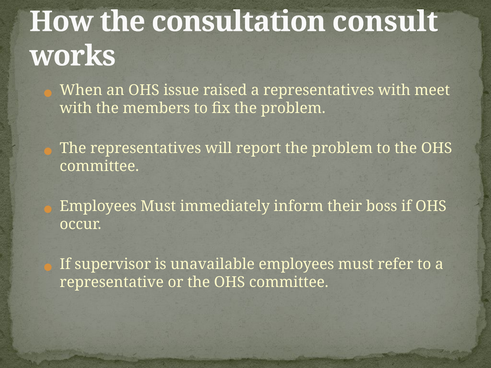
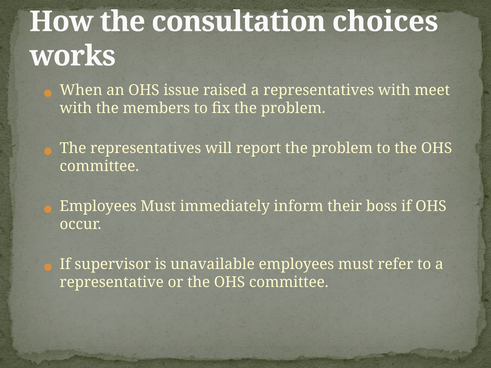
consult: consult -> choices (385, 22)
